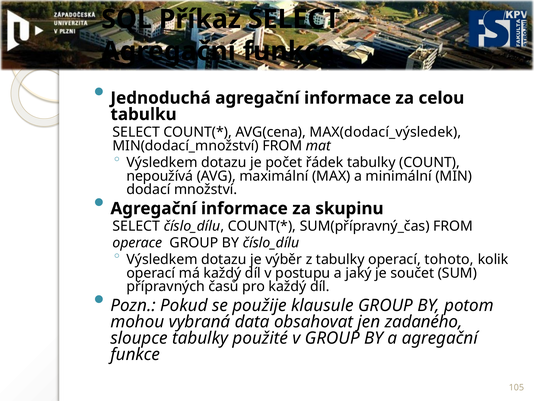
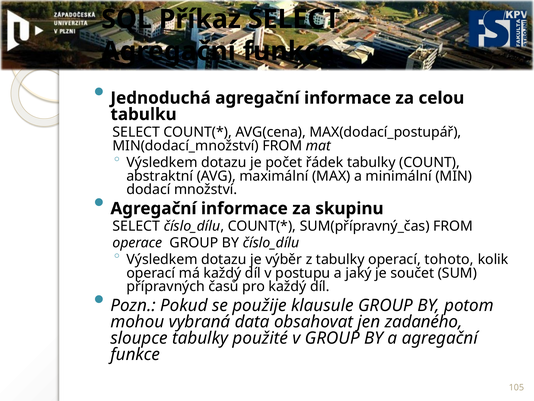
MAX(dodací_výsledek: MAX(dodací_výsledek -> MAX(dodací_postupář (385, 132)
nepoužívá: nepoužívá -> abstraktní (160, 176)
